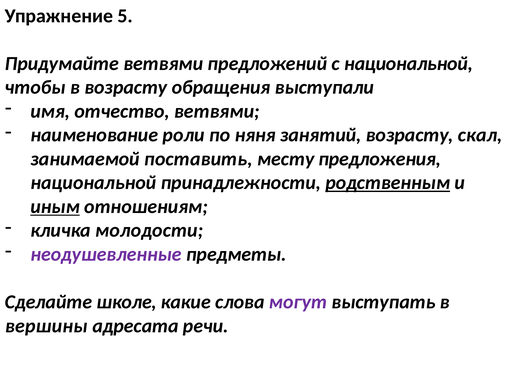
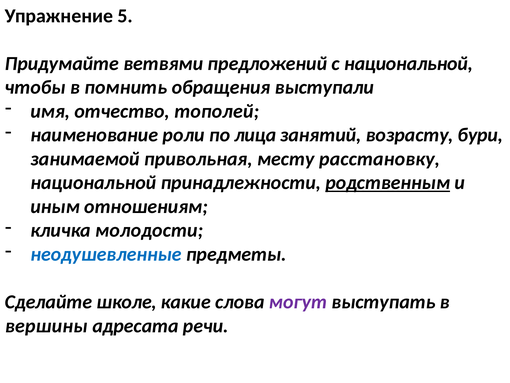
в возрасту: возрасту -> помнить (126, 87)
отчество ветвями: ветвями -> тополей (217, 111)
няня: няня -> лица (255, 135)
скал: скал -> бури (480, 135)
поставить: поставить -> привольная (198, 159)
предложения: предложения -> расстановку (380, 159)
иным underline: present -> none (55, 206)
неодушевленные colour: purple -> blue (106, 254)
